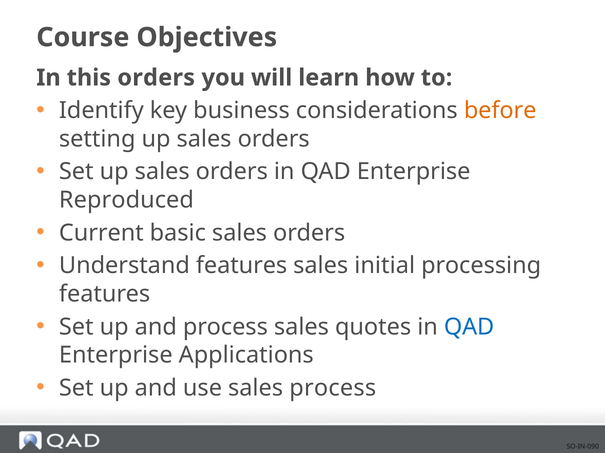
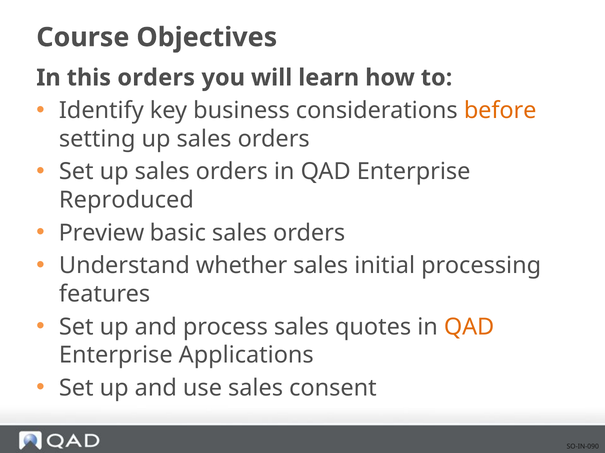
Current: Current -> Preview (101, 233)
Understand features: features -> whether (242, 266)
QAD colour: blue -> orange (469, 327)
sales process: process -> consent (333, 389)
